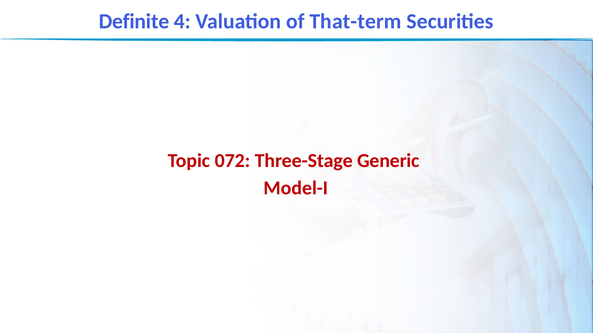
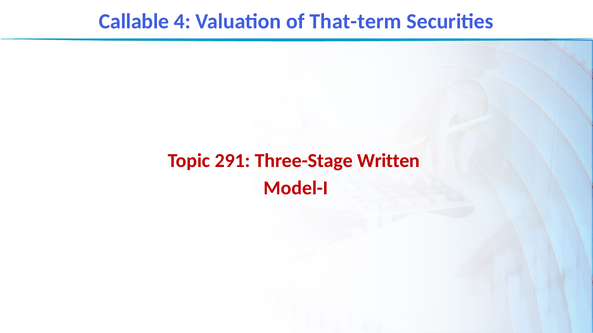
Definite: Definite -> Callable (134, 22)
072: 072 -> 291 (232, 161)
Generic: Generic -> Written (388, 161)
